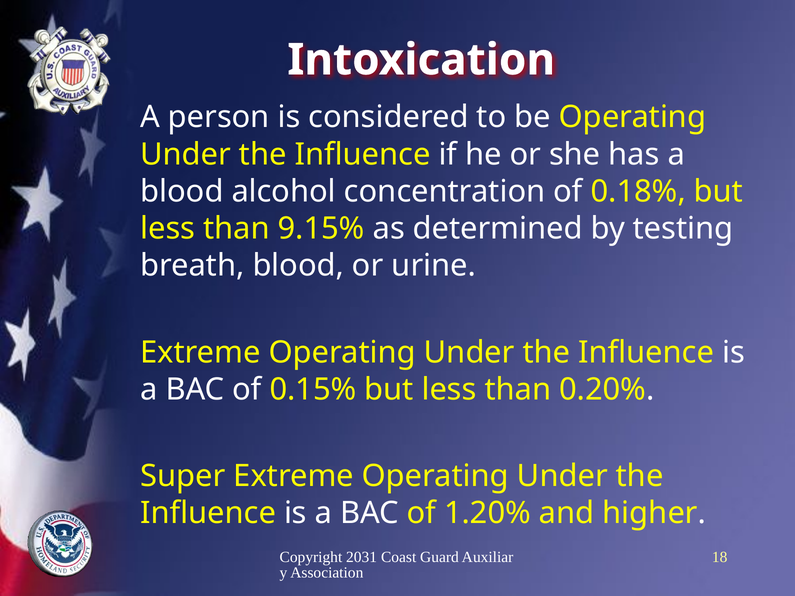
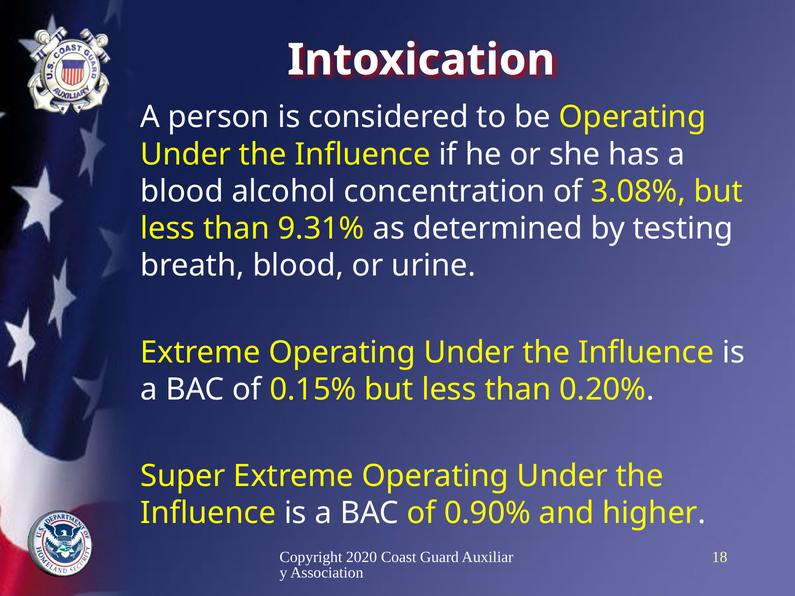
0.18%: 0.18% -> 3.08% (638, 192)
9.15%: 9.15% -> 9.31% (321, 229)
1.20%: 1.20% -> 0.90% (488, 513)
2031: 2031 -> 2020 (362, 558)
